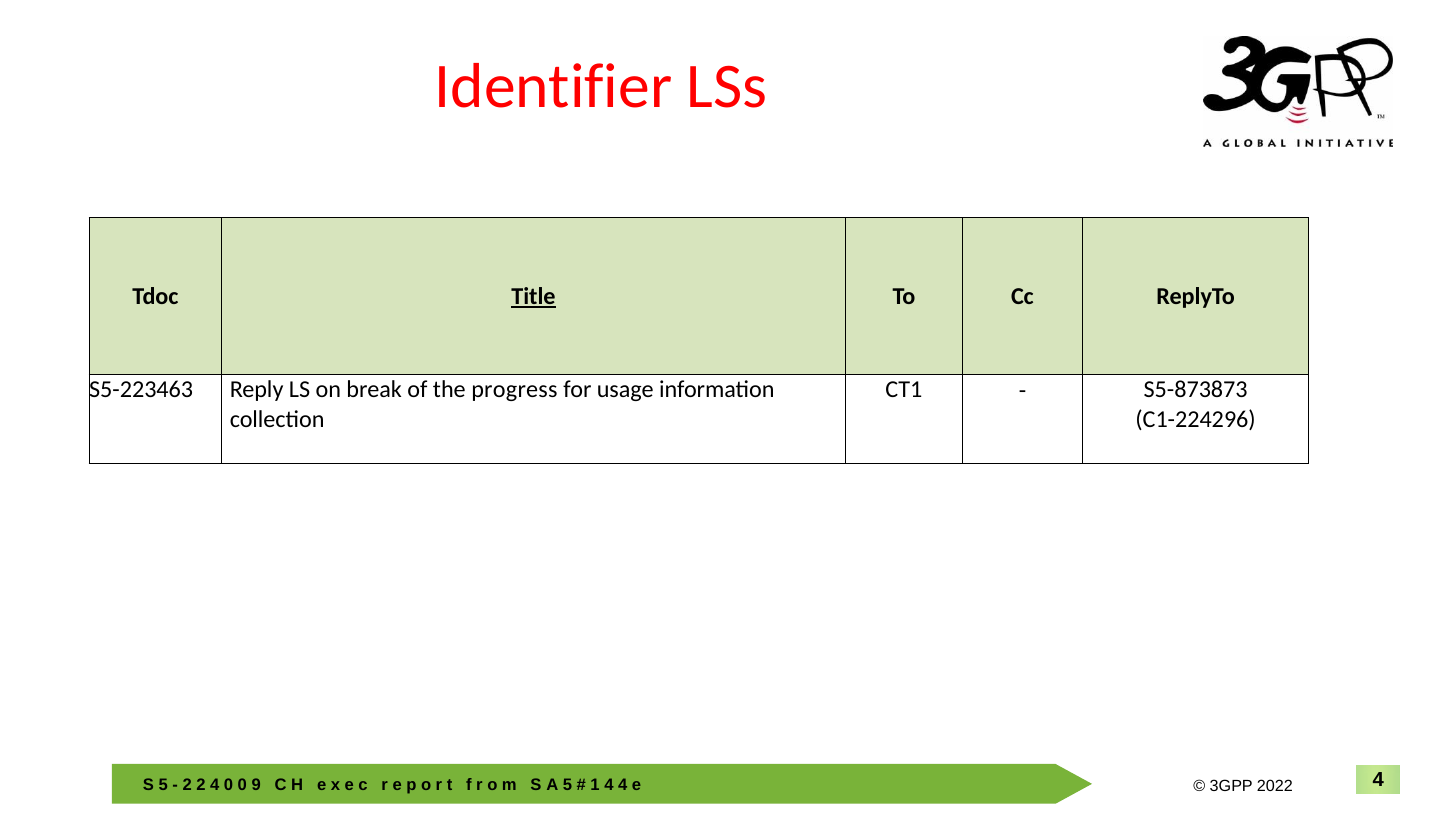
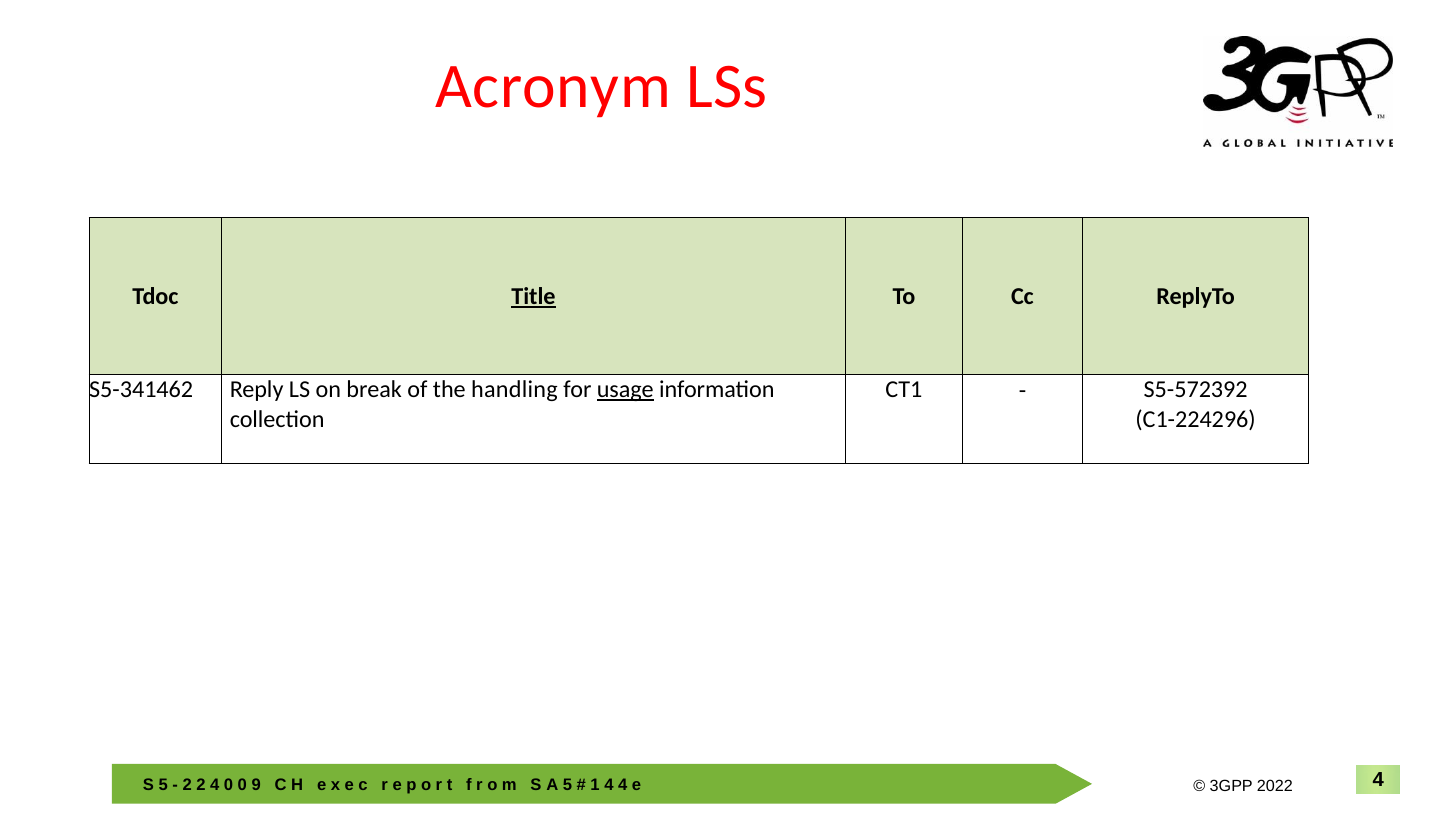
Identifier: Identifier -> Acronym (553, 86)
S5-223463: S5-223463 -> S5-341462 (141, 390)
progress: progress -> handling (514, 390)
usage underline: none -> present (625, 390)
S5-873873: S5-873873 -> S5-572392 (1196, 390)
